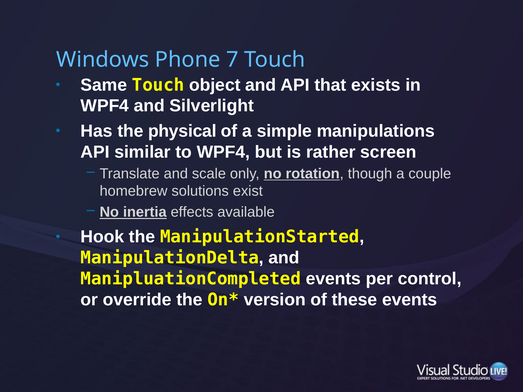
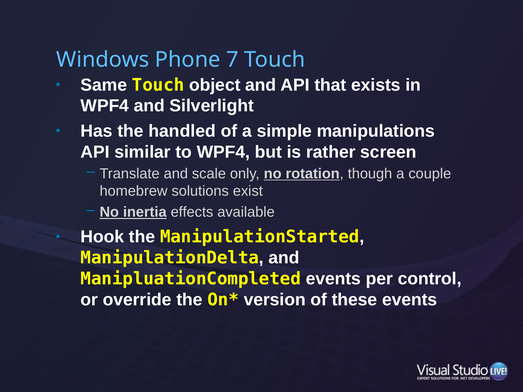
physical: physical -> handled (182, 131)
